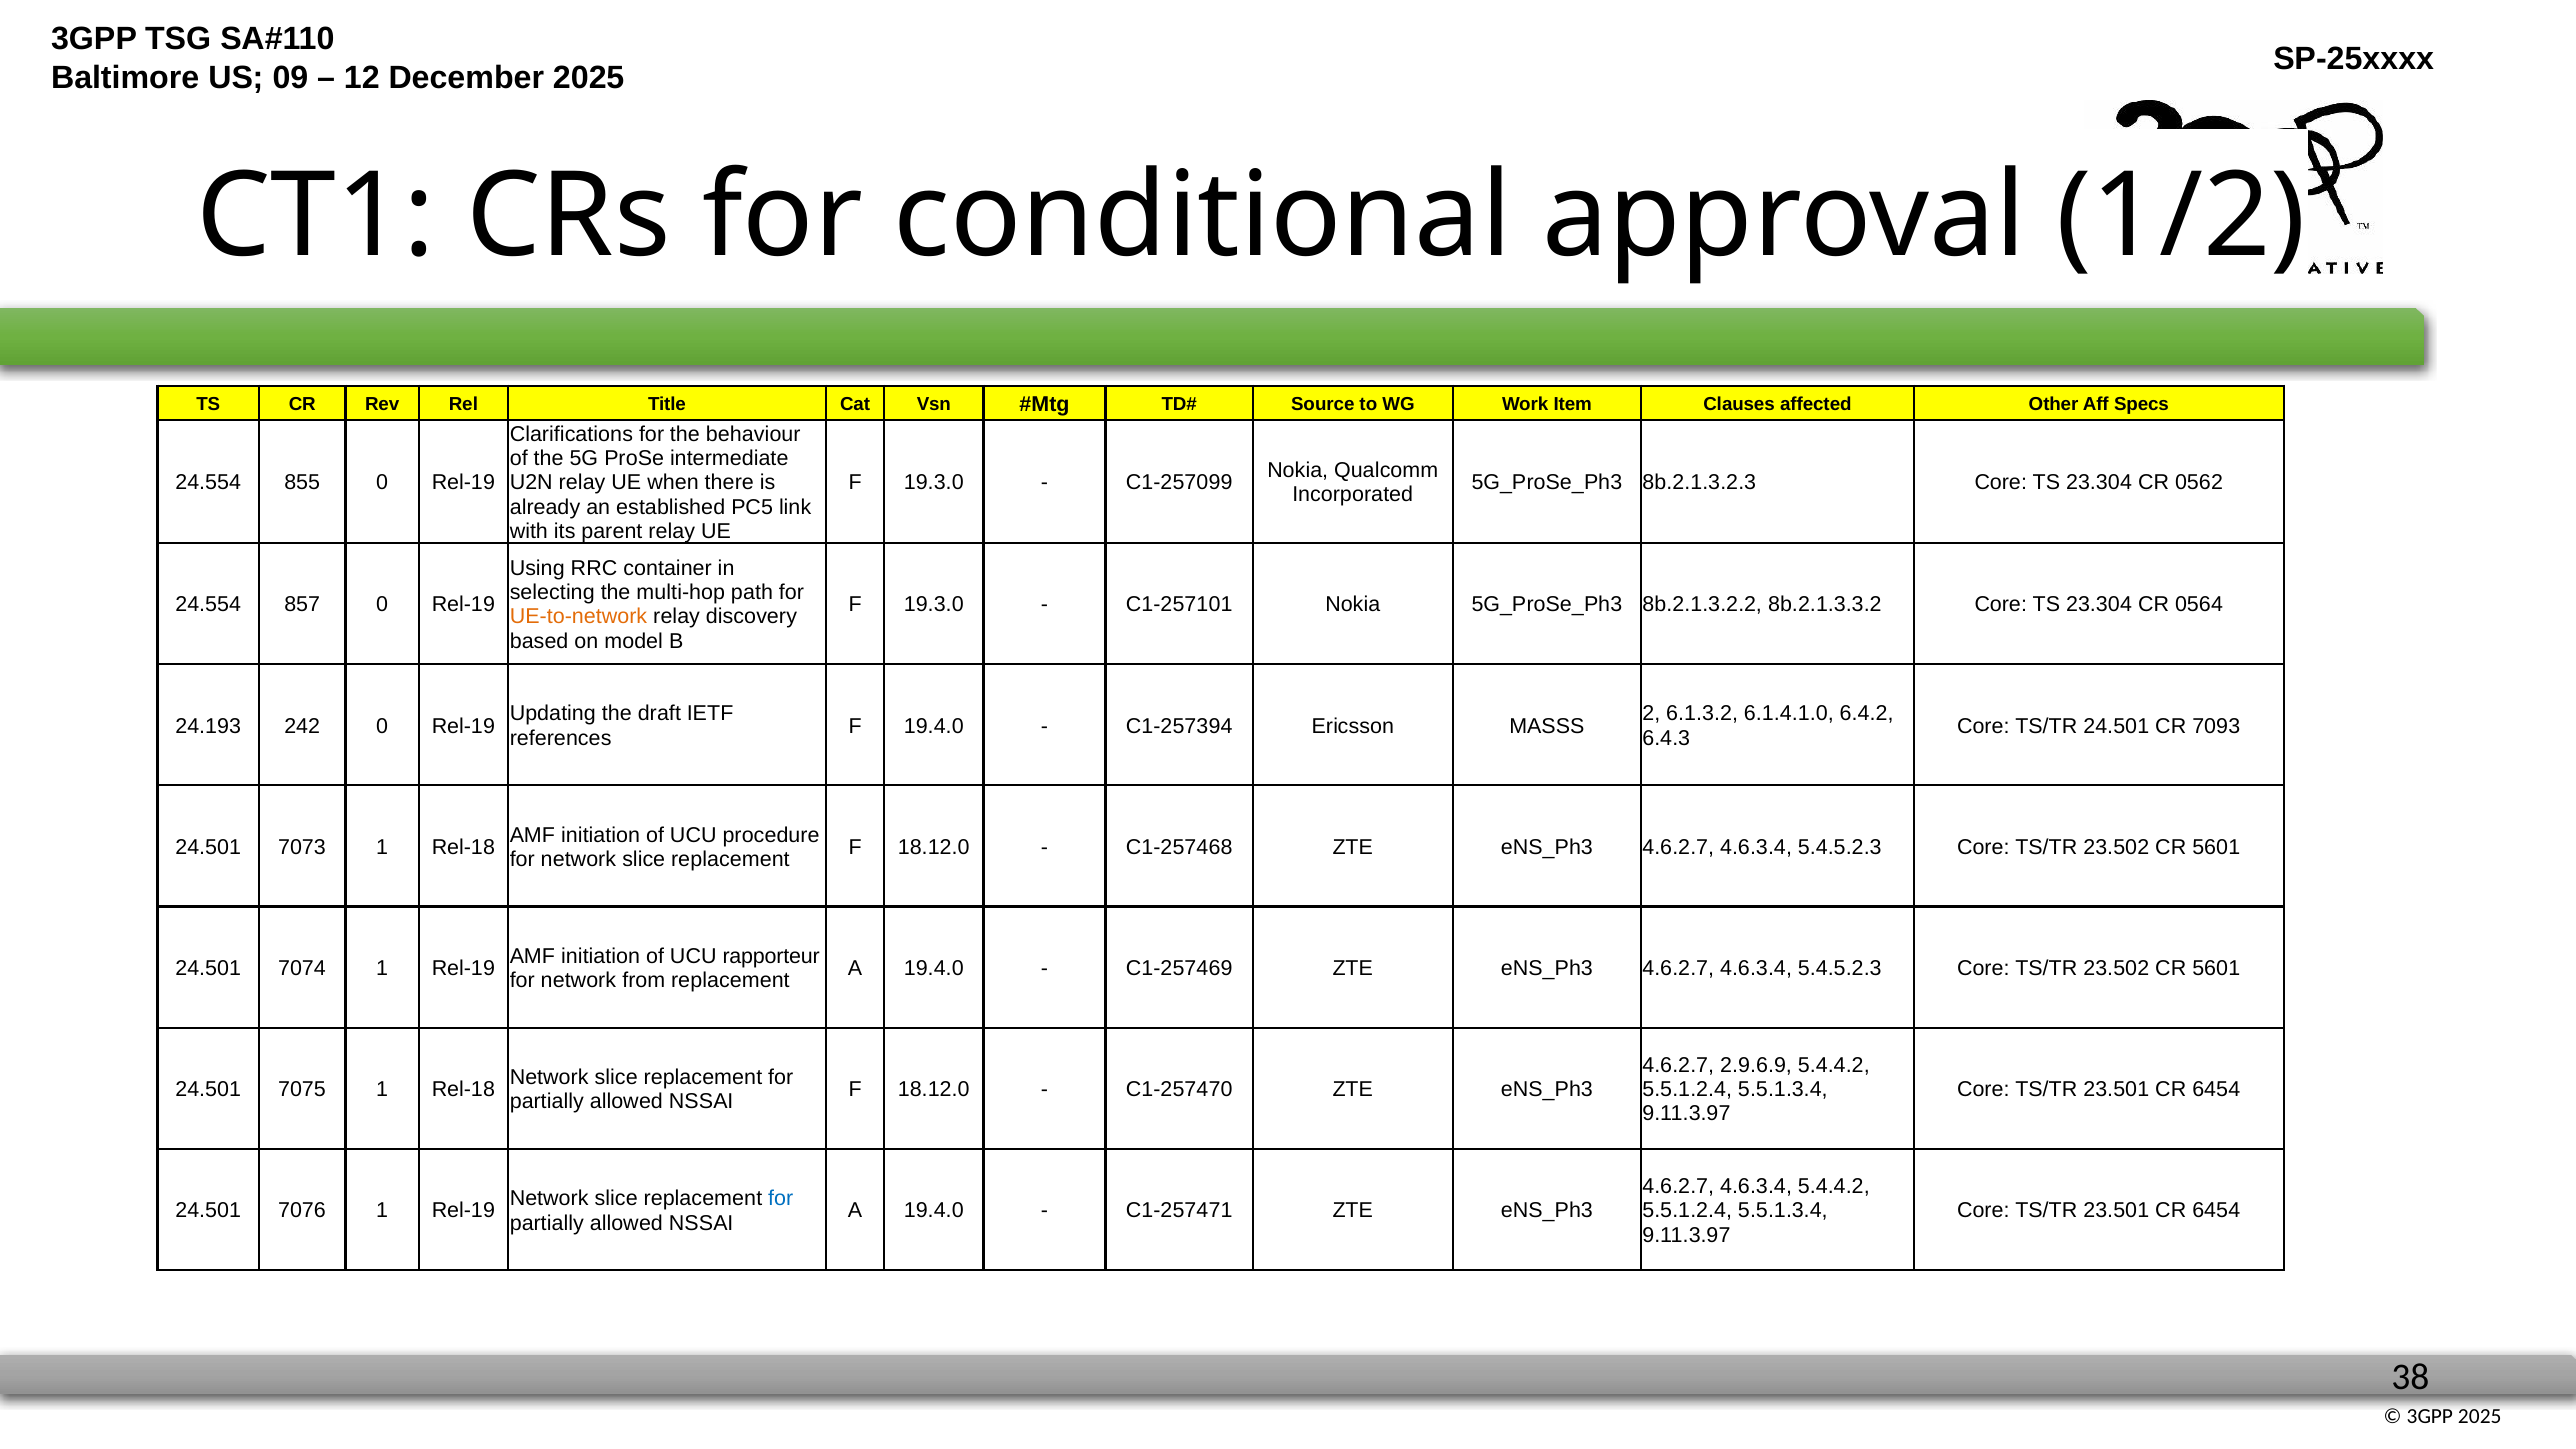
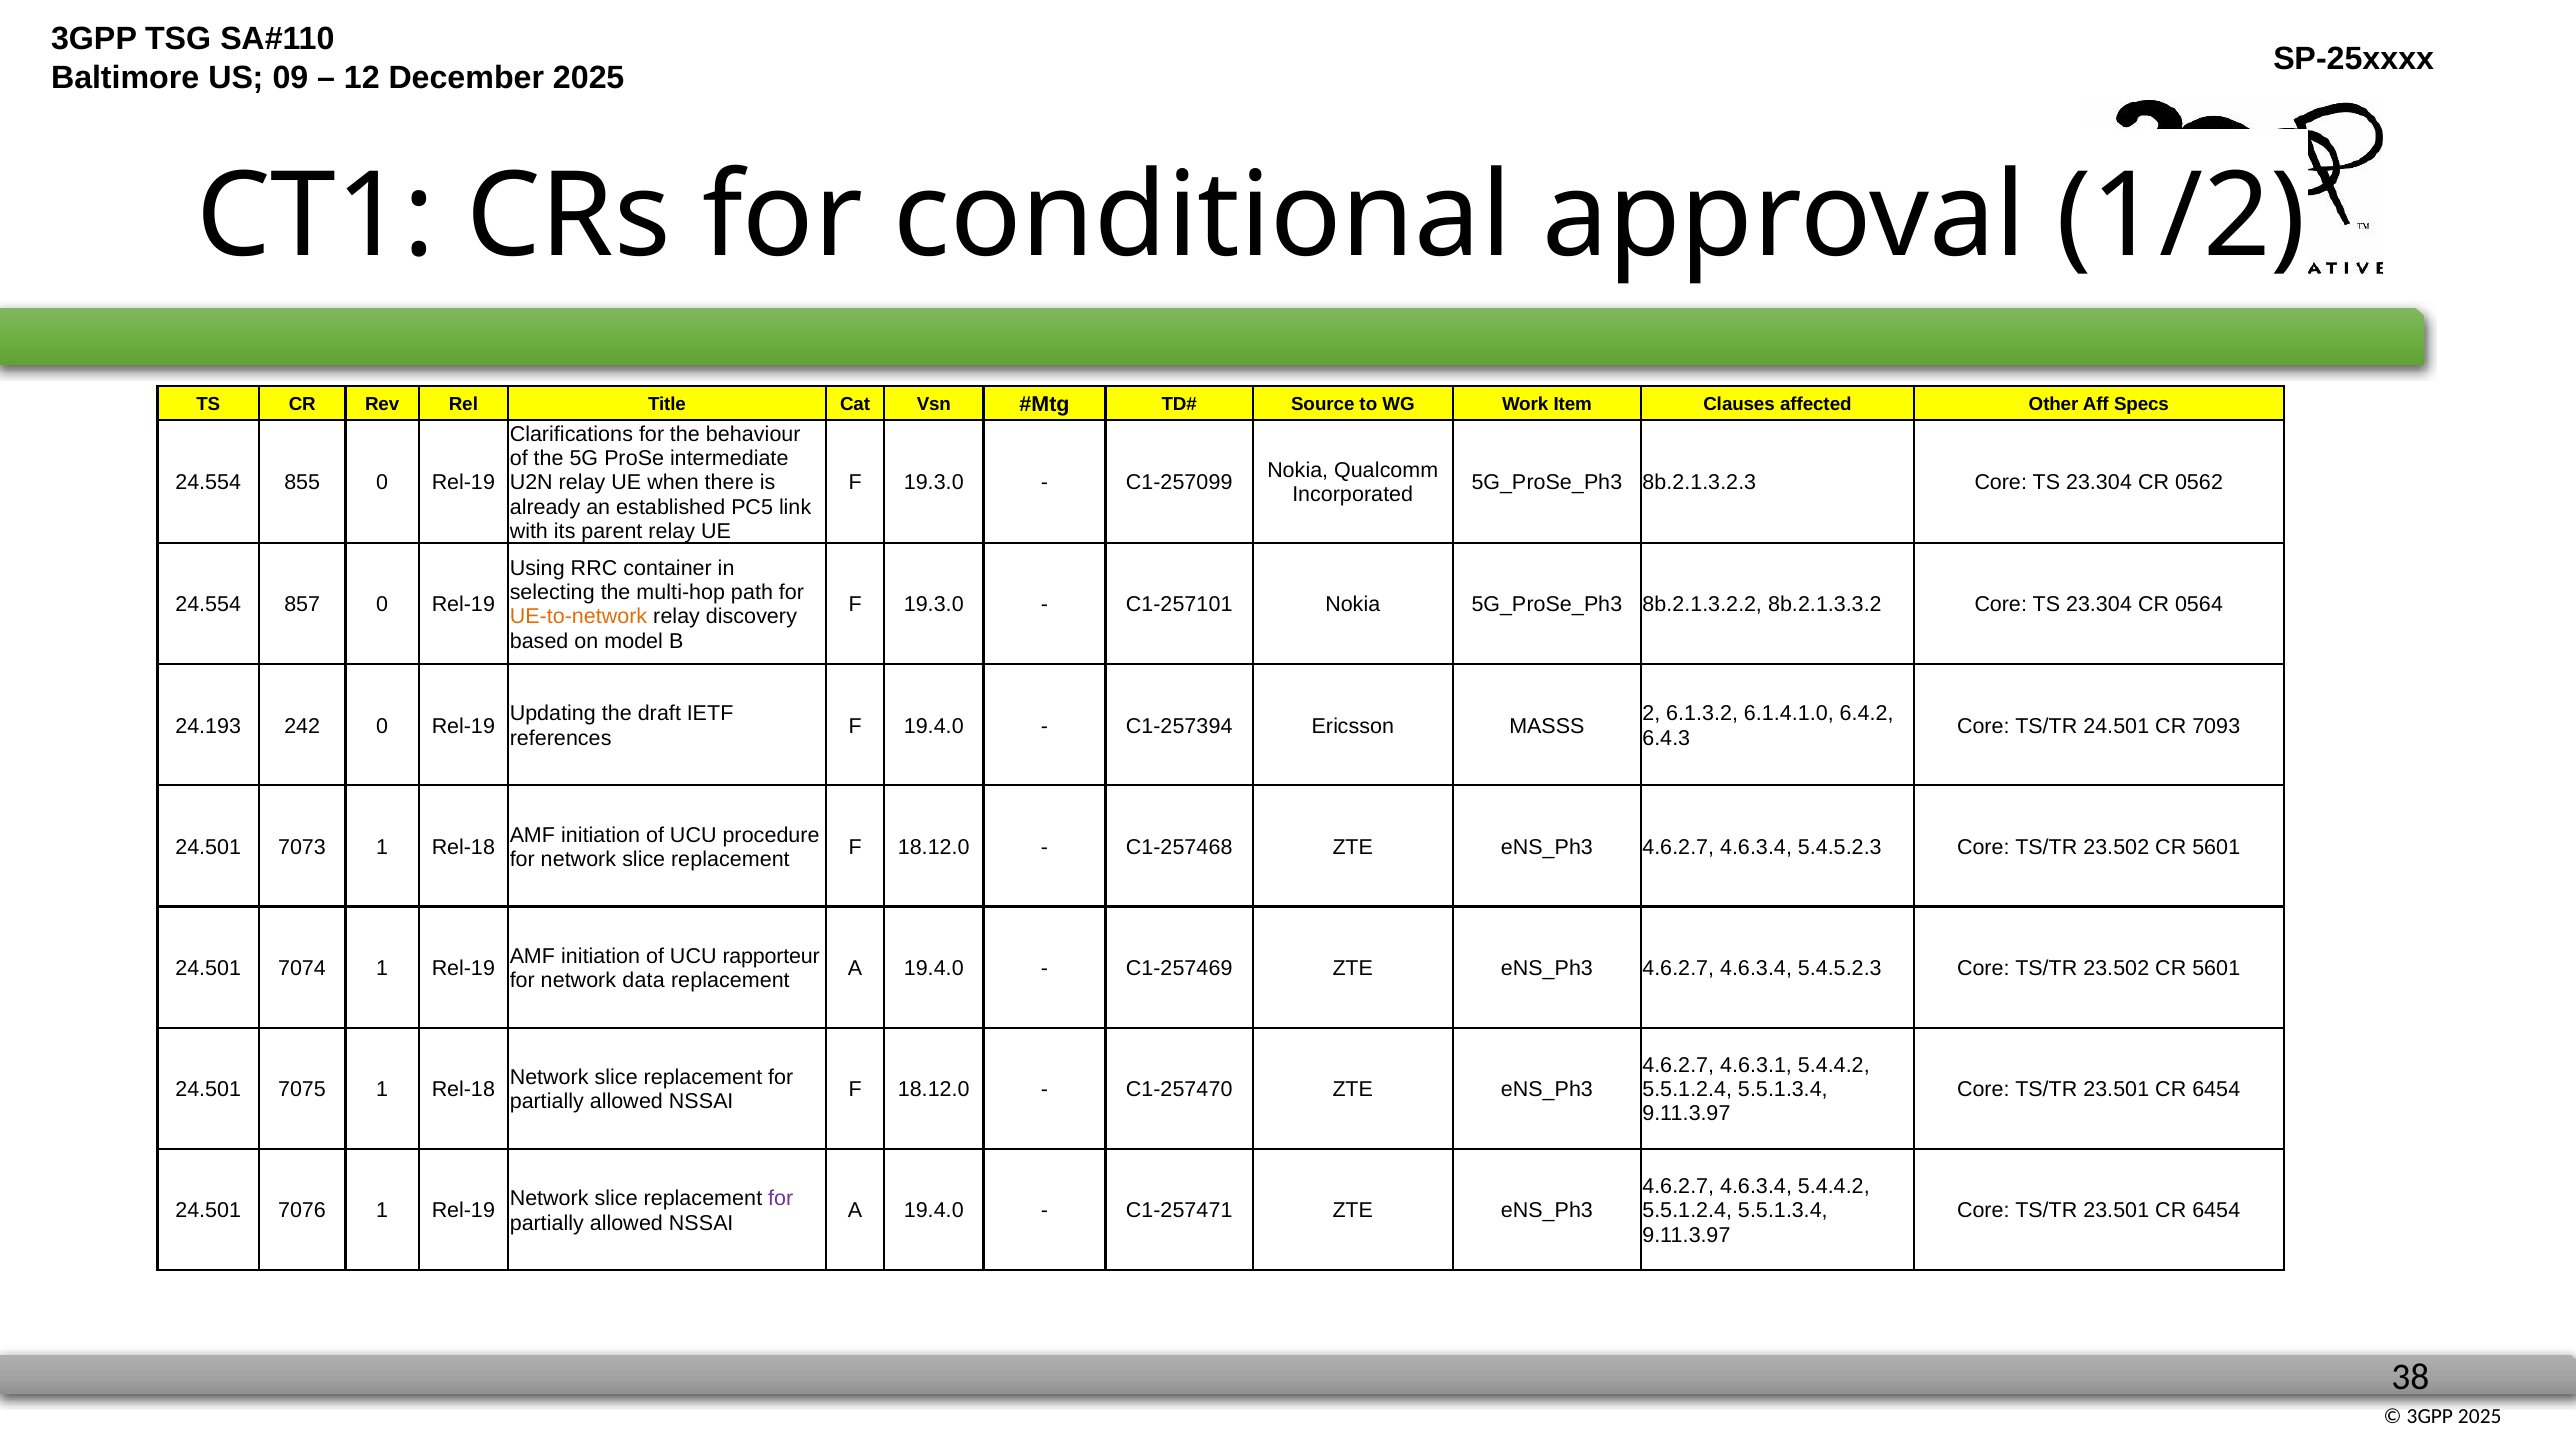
from: from -> data (644, 981)
2.9.6.9: 2.9.6.9 -> 4.6.3.1 (1756, 1065)
for colour: blue -> purple (781, 1199)
